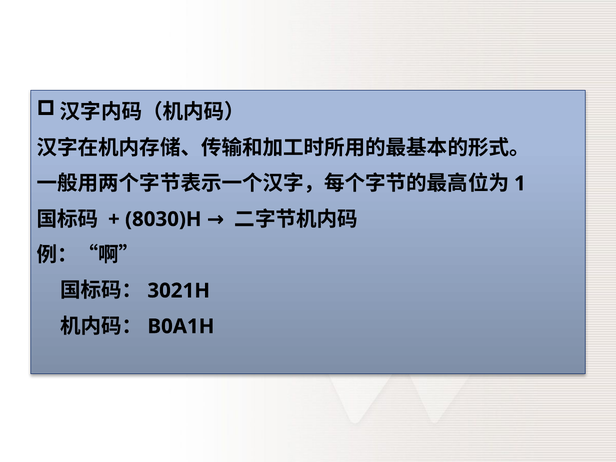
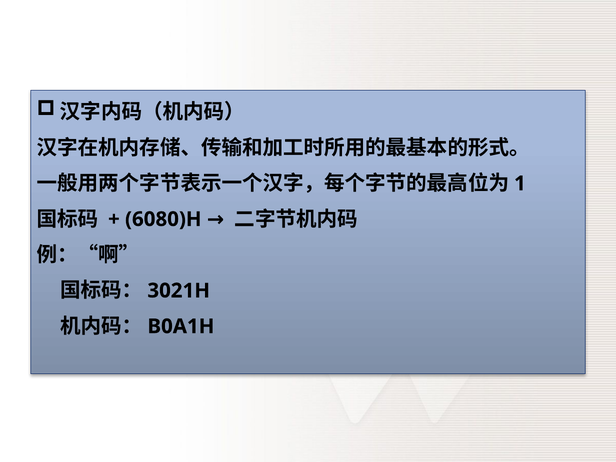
8030)H: 8030)H -> 6080)H (163, 219)
